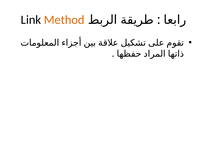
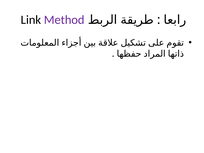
Method colour: orange -> purple (64, 20)
